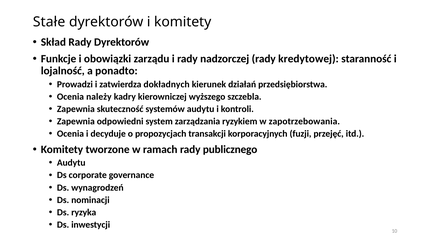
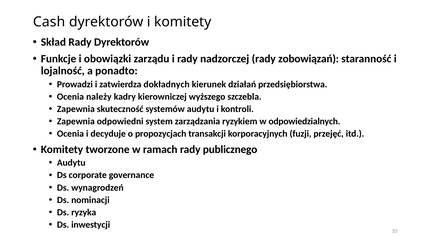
Stałe: Stałe -> Cash (49, 22)
kredytowej: kredytowej -> zobowiązań (309, 59)
zapotrzebowania: zapotrzebowania -> odpowiedzialnych (304, 121)
